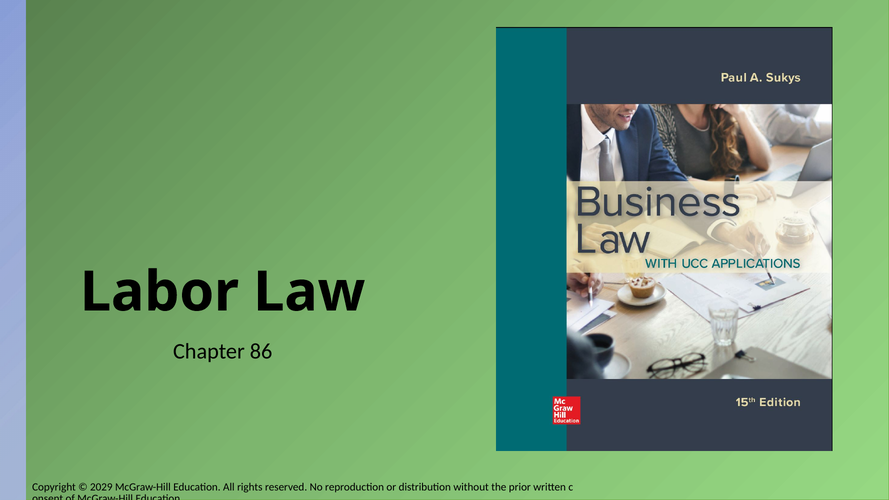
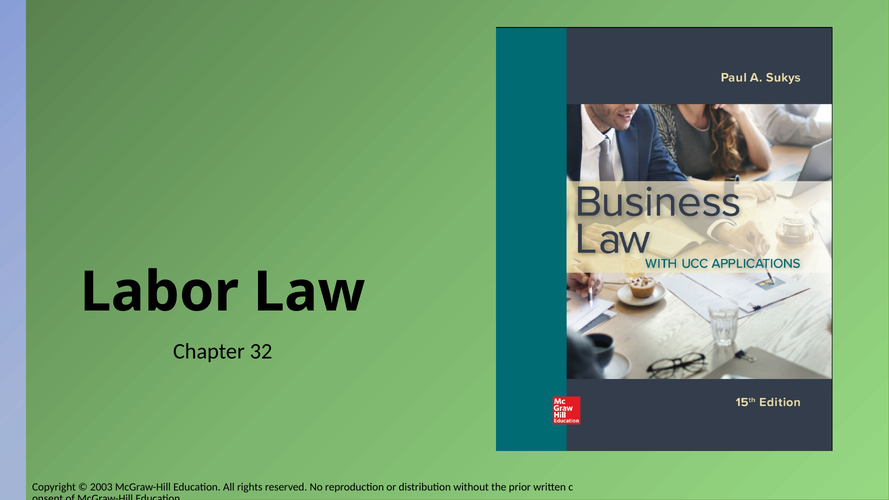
86: 86 -> 32 (261, 351)
2029: 2029 -> 2003 (101, 487)
